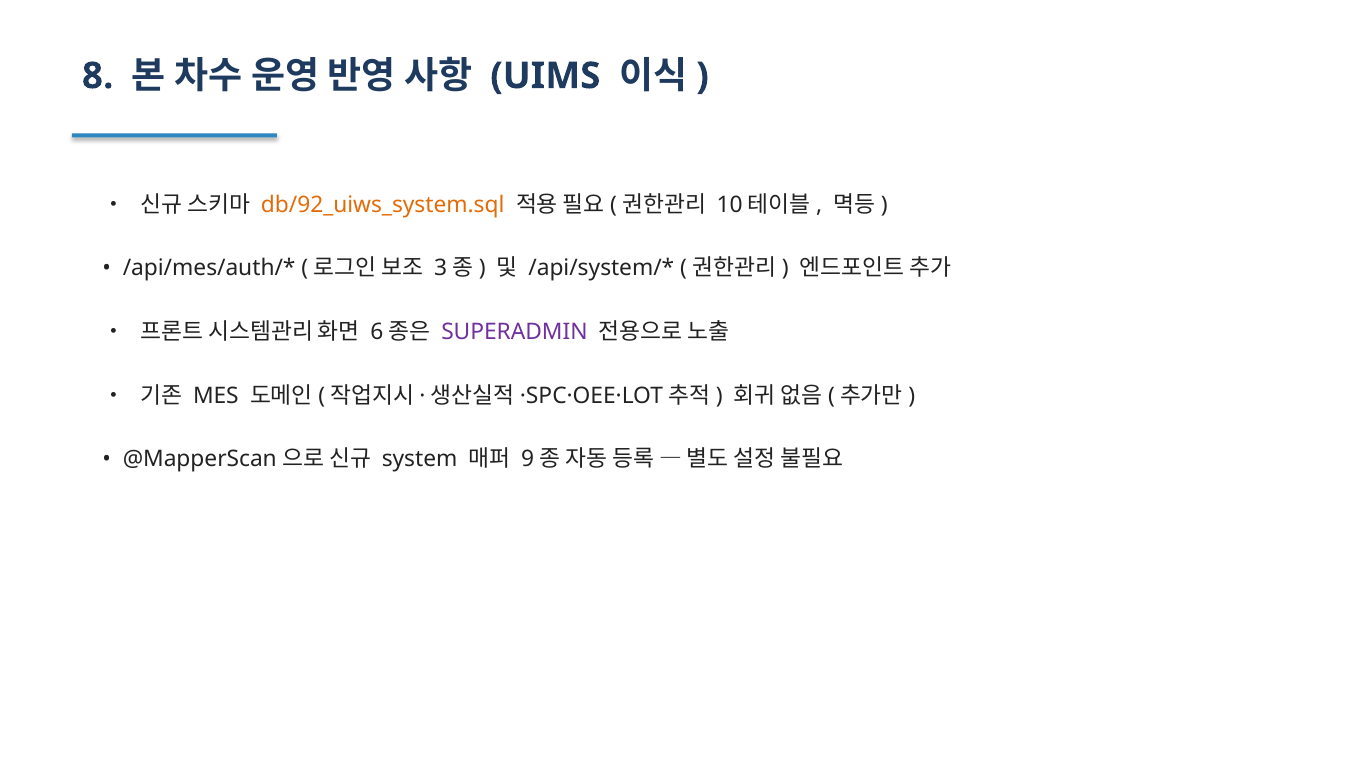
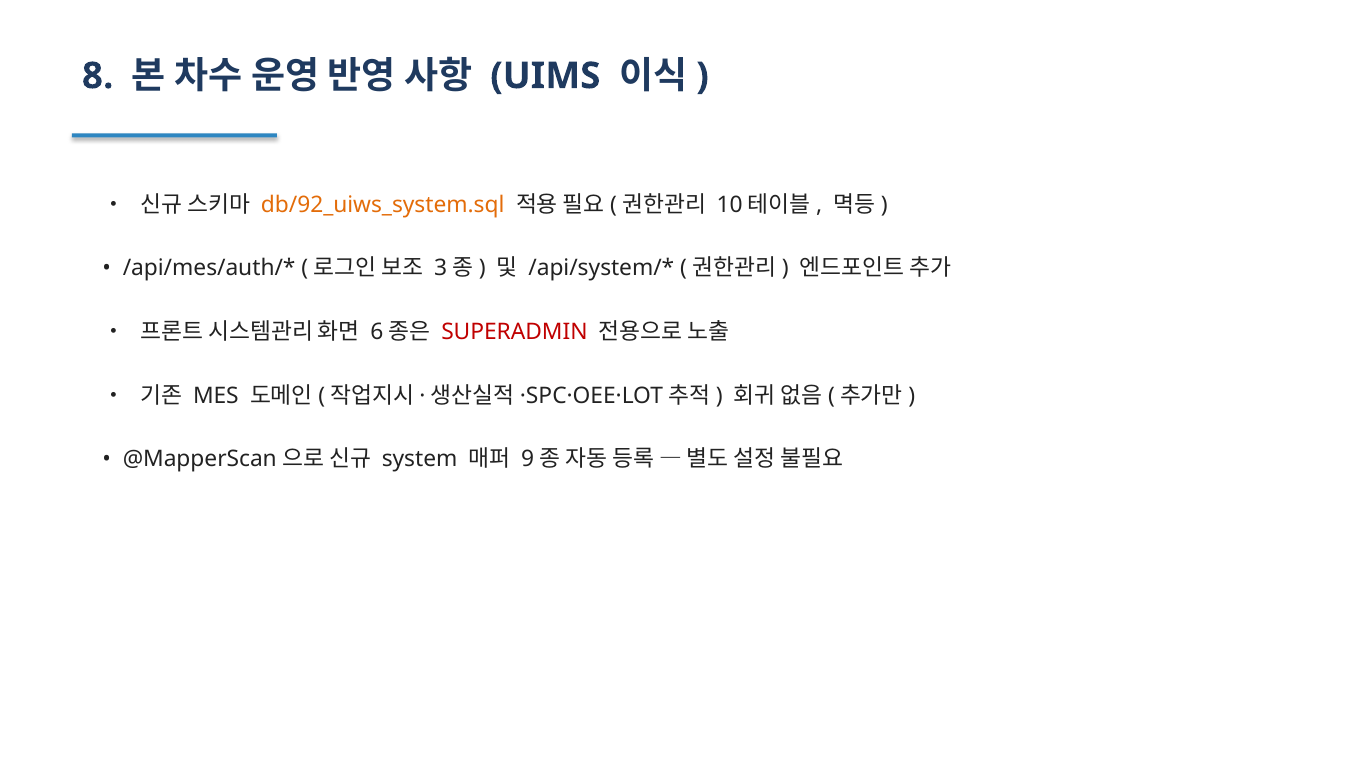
SUPERADMIN colour: purple -> red (514, 332)
